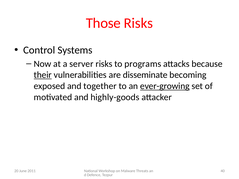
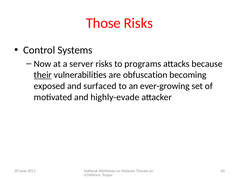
disseminate: disseminate -> obfuscation (145, 75)
together: together -> surfaced (100, 86)
ever-growing underline: present -> none (165, 86)
highly-goods: highly-goods -> highly-evade (115, 97)
